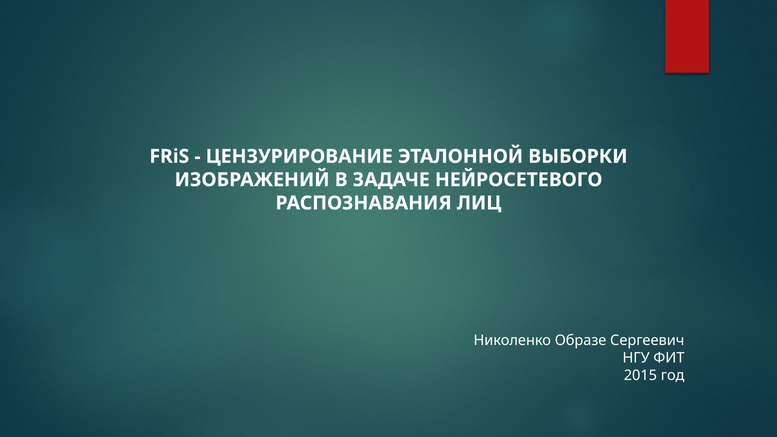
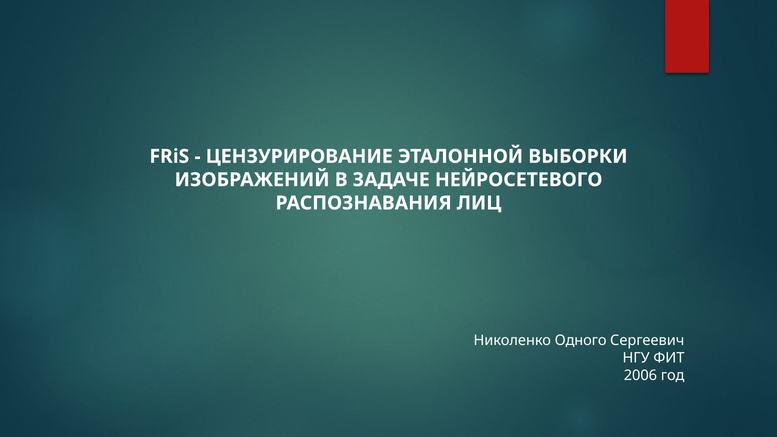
Образе: Образе -> Одного (581, 340)
2015: 2015 -> 2006 (640, 375)
